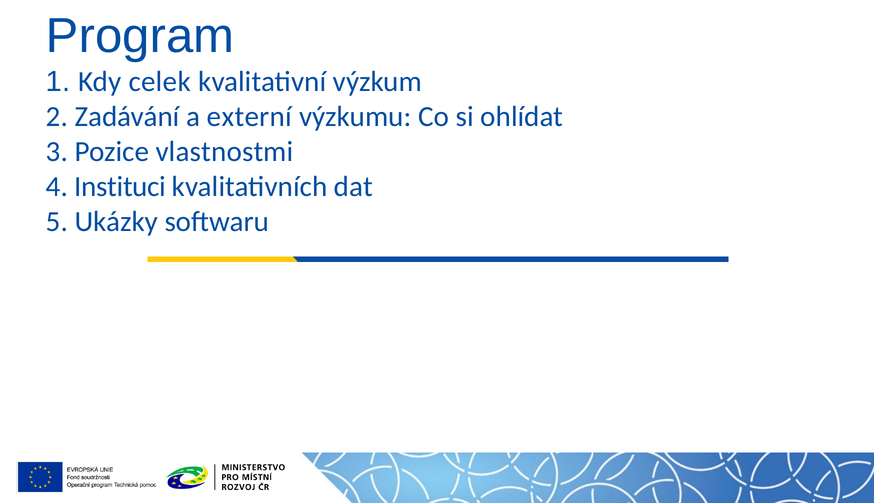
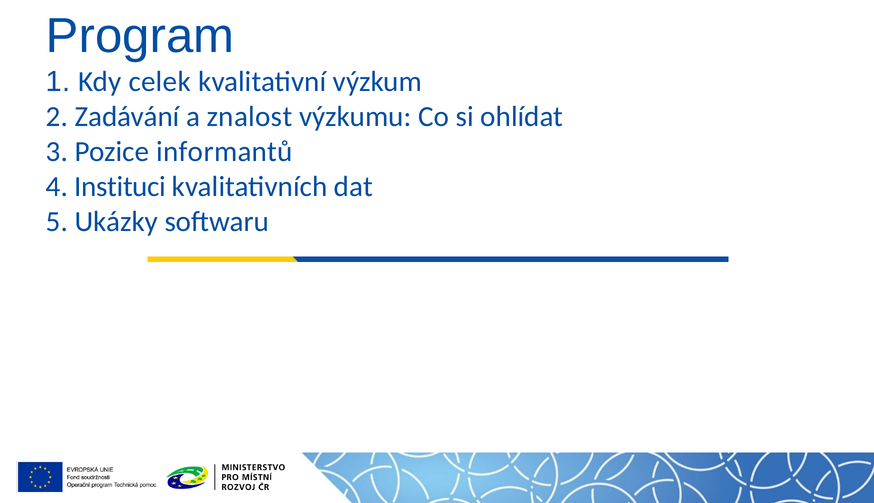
externí: externí -> znalost (249, 117)
vlastnostmi: vlastnostmi -> informantů (225, 152)
